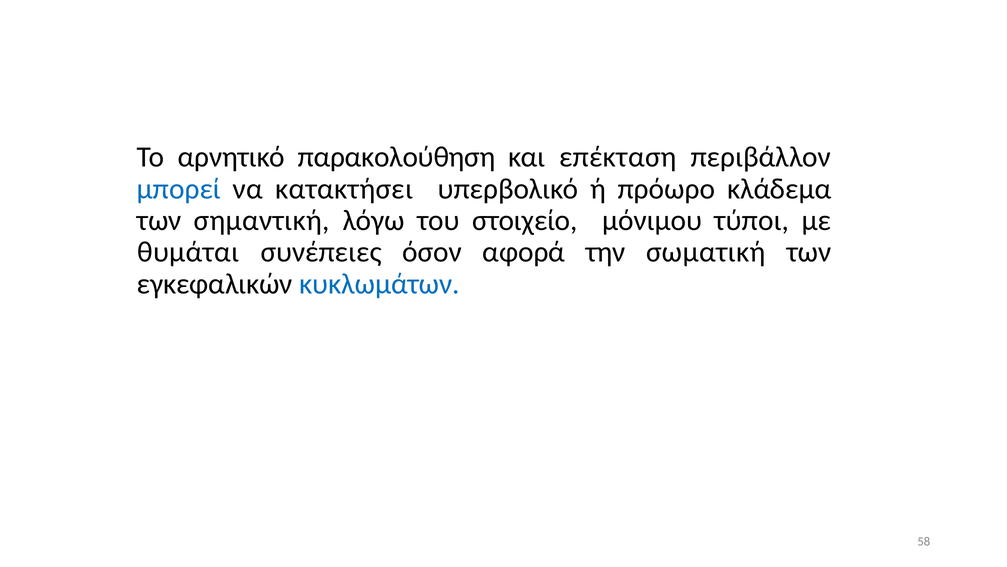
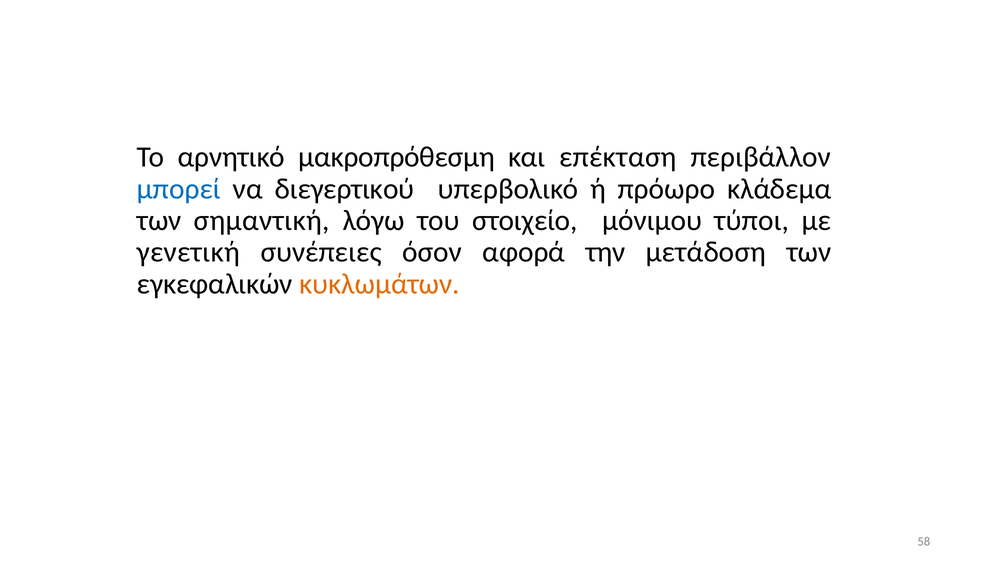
παρακολούθηση: παρακολούθηση -> μακροπρόθεσμη (397, 157)
κατακτήσει: κατακτήσει -> διεγερτικού (344, 189)
θυμάται: θυμάται -> γενετική (188, 252)
σωματική: σωματική -> μετάδοση (706, 252)
κυκλωμάτων colour: blue -> orange (379, 284)
